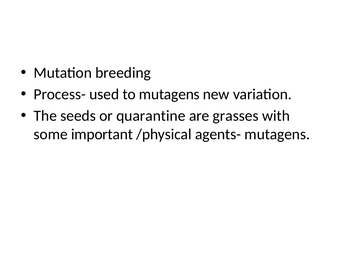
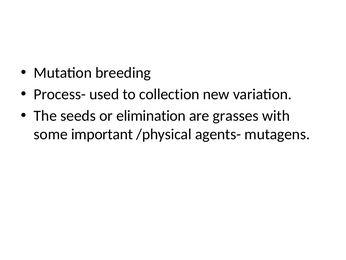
to mutagens: mutagens -> collection (169, 94)
quarantine: quarantine -> elimination (151, 116)
